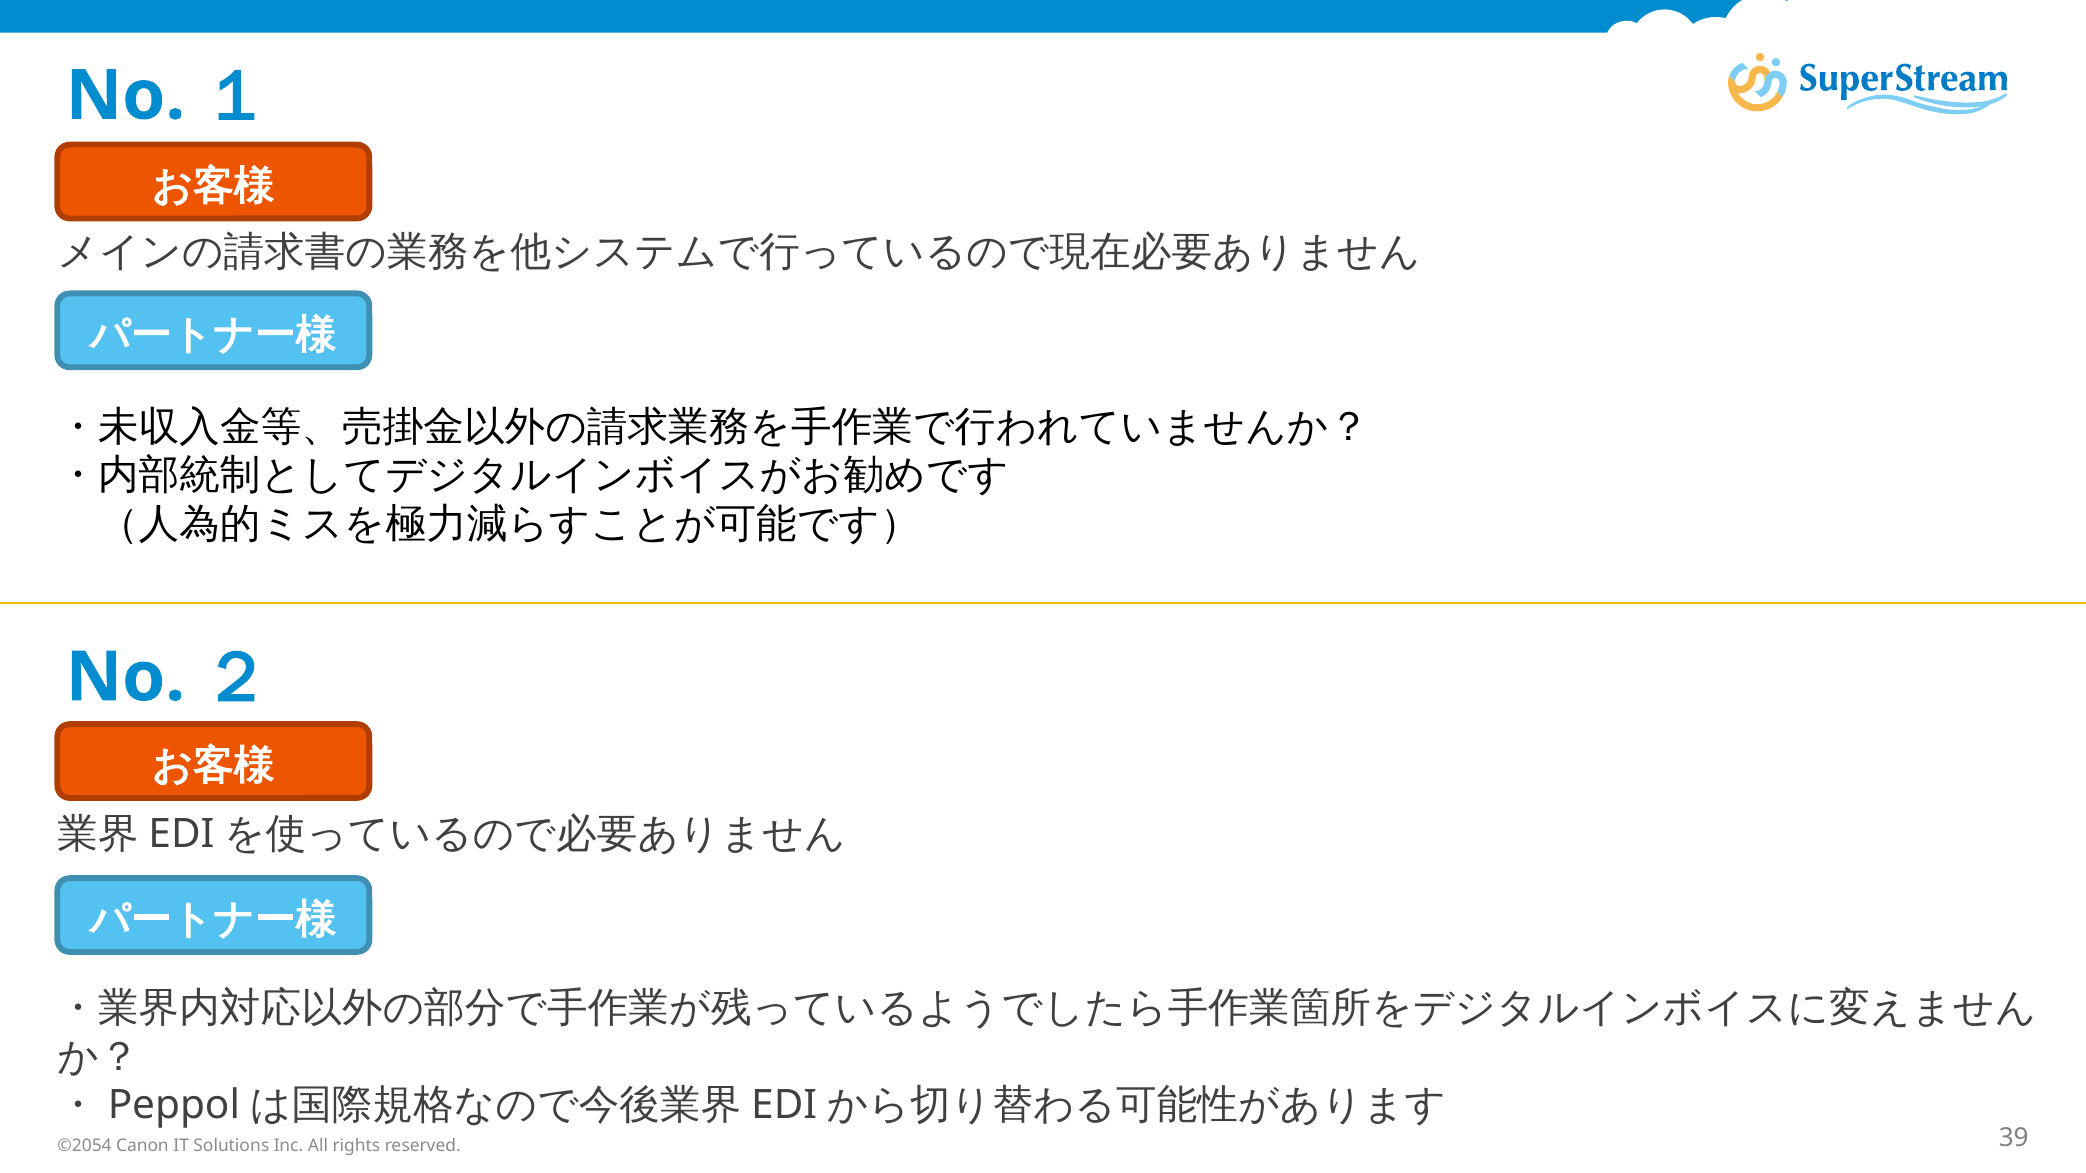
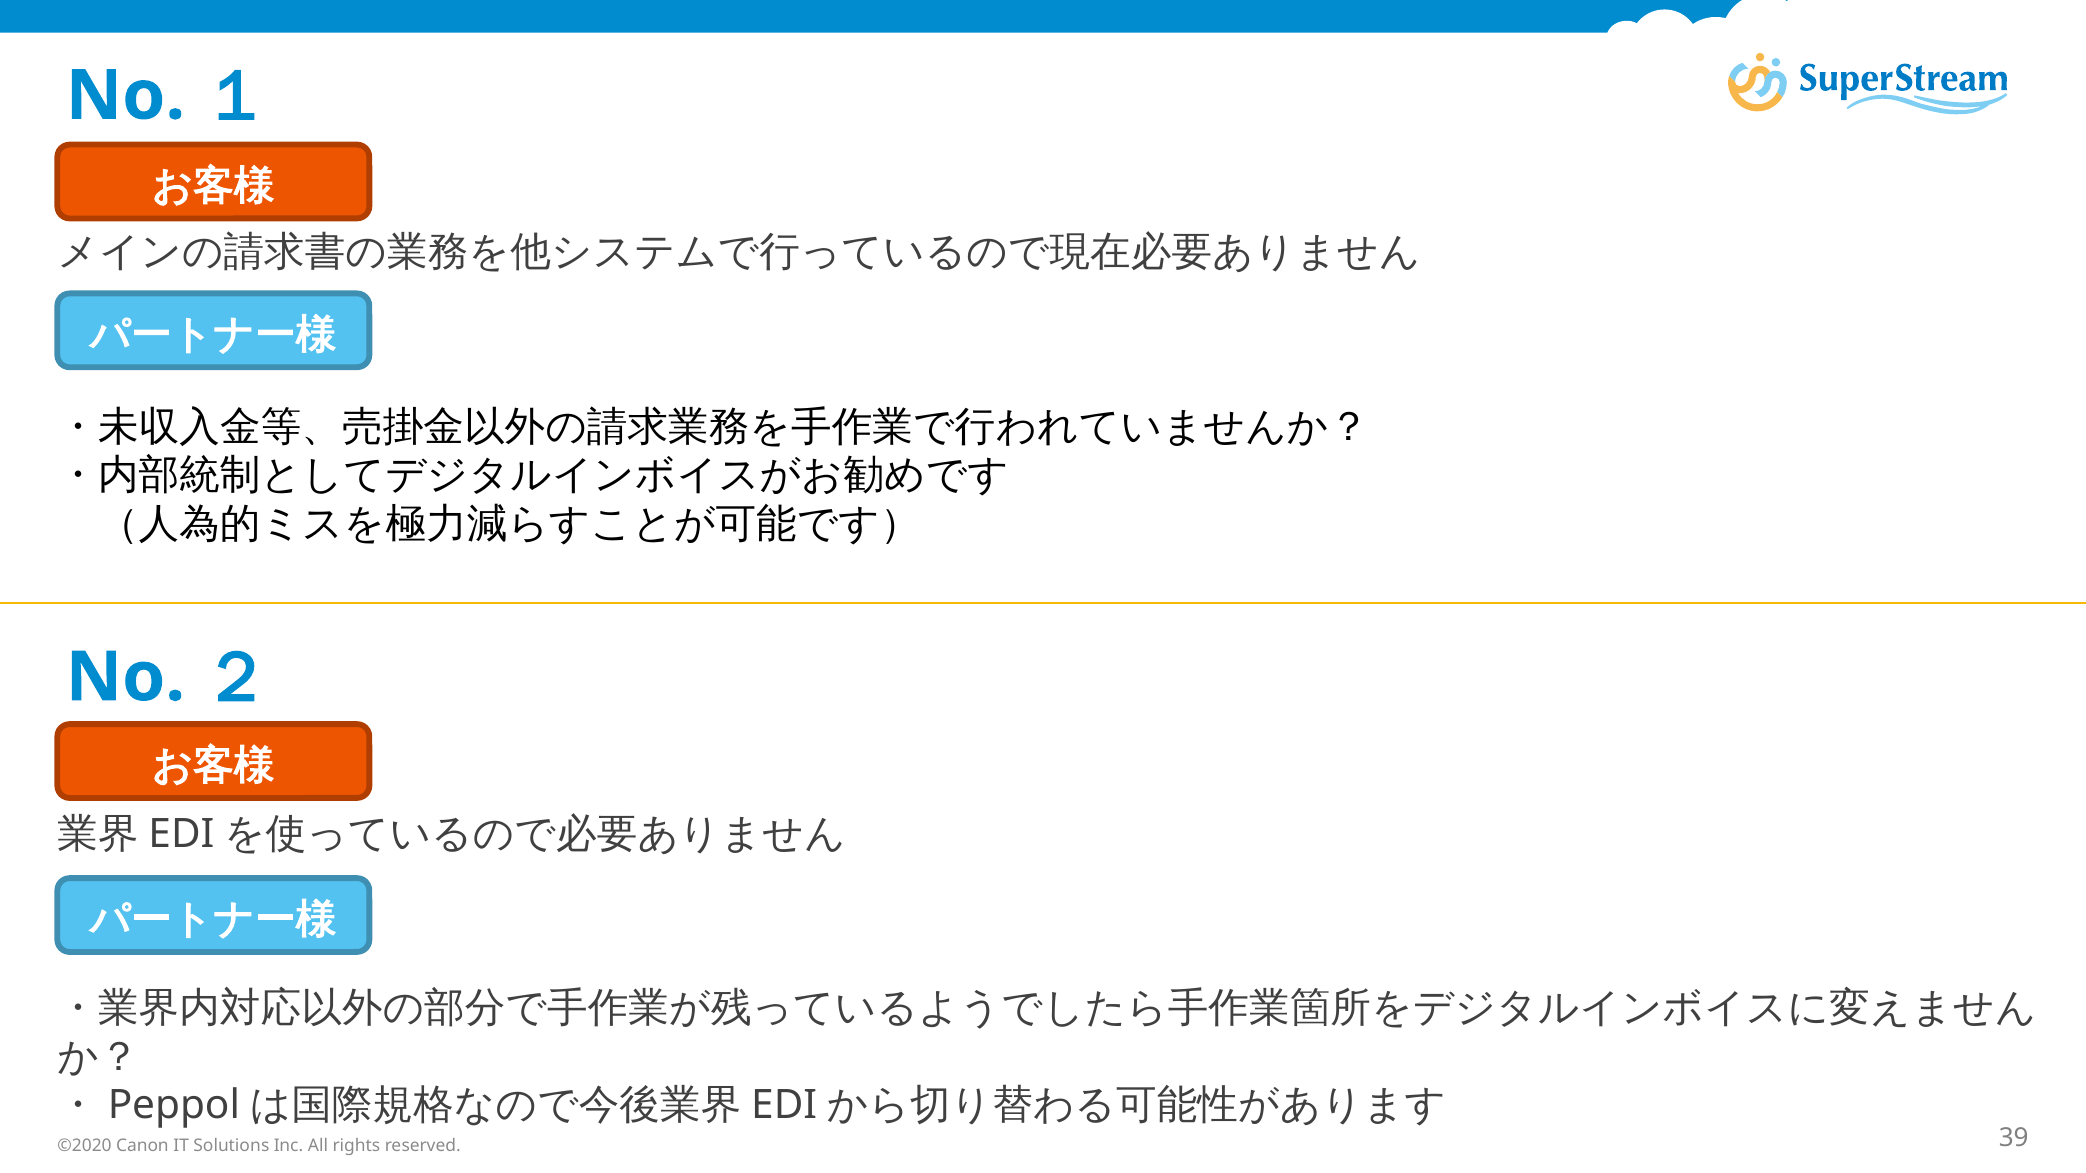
©2054: ©2054 -> ©2020 (85, 1147)
